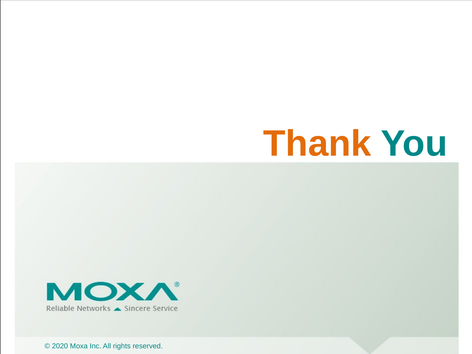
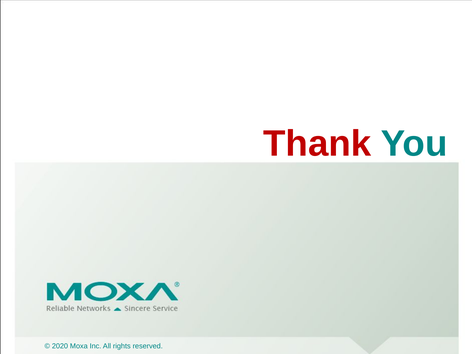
Thank colour: orange -> red (317, 144)
